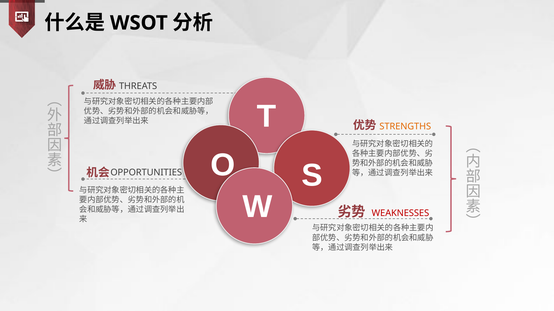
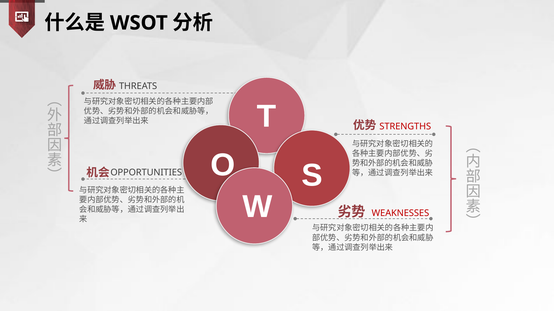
STRENGTHS colour: orange -> red (405, 127)
